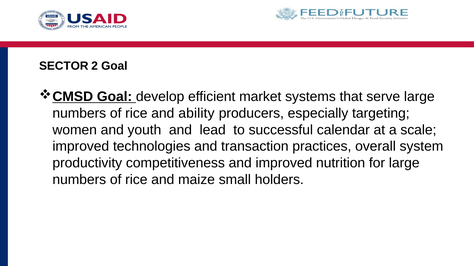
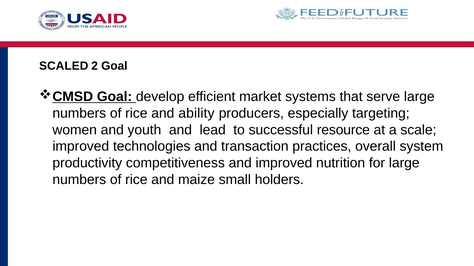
SECTOR: SECTOR -> SCALED (64, 66)
calendar: calendar -> resource (343, 130)
